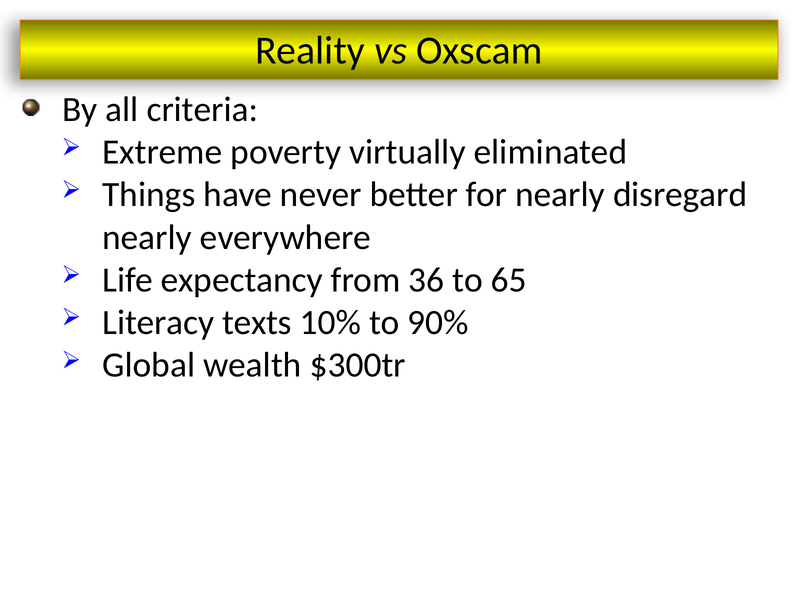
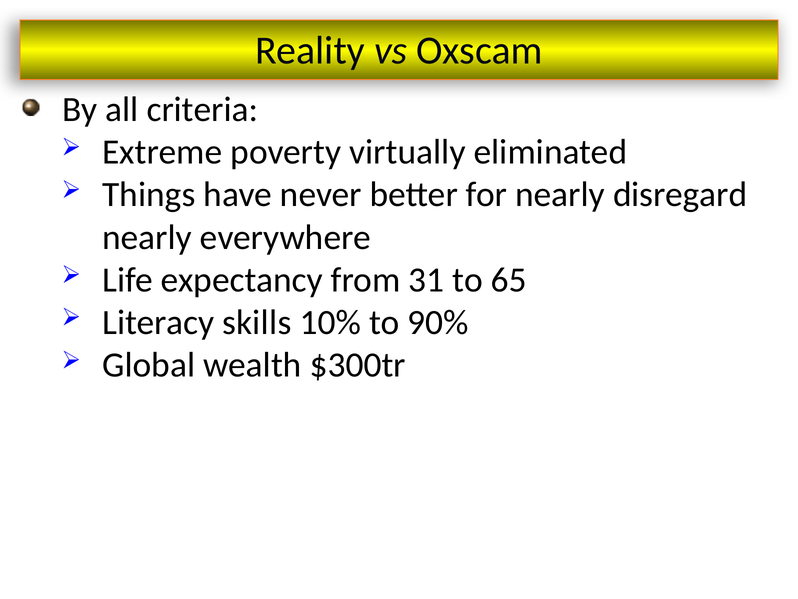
36: 36 -> 31 (426, 280)
texts: texts -> skills (257, 322)
